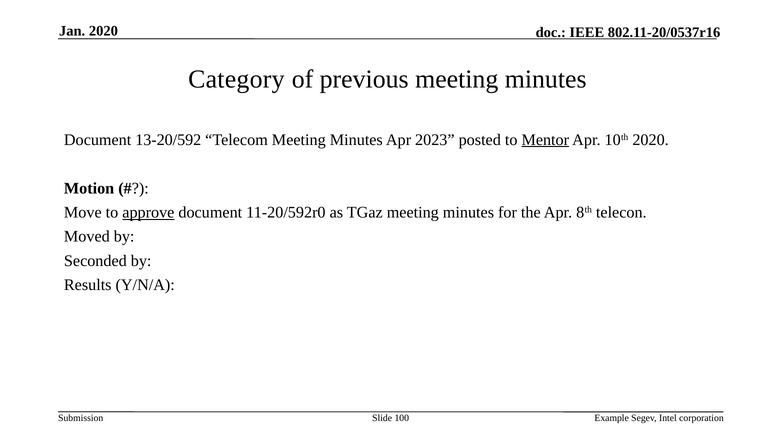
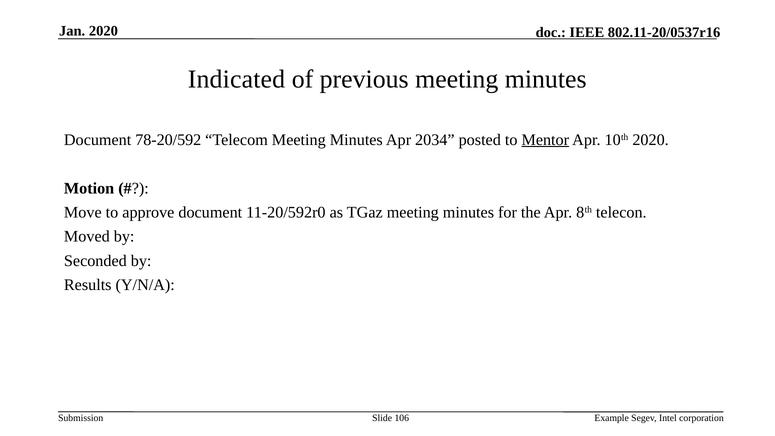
Category: Category -> Indicated (236, 79)
13-20/592: 13-20/592 -> 78-20/592 (168, 140)
2023: 2023 -> 2034 (435, 140)
approve underline: present -> none (148, 212)
100: 100 -> 106 (402, 418)
